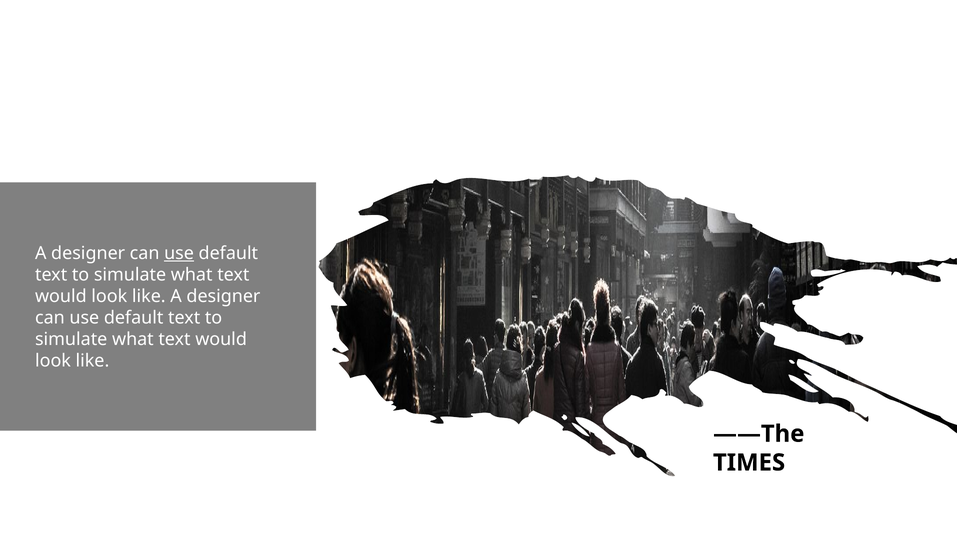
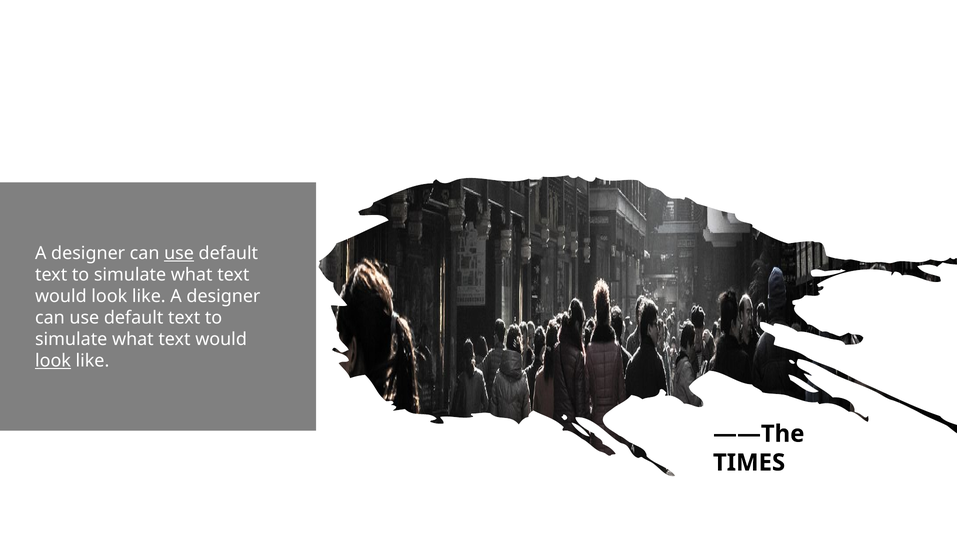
look underline: none -> present (53, 360)
